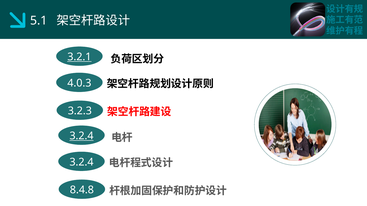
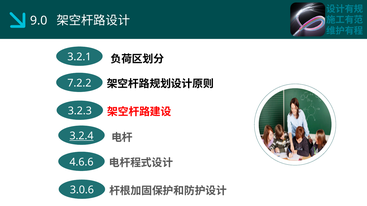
5.1: 5.1 -> 9.0 (39, 21)
3.2.1 underline: present -> none (79, 57)
4.0.3: 4.0.3 -> 7.2.2 (79, 83)
3.2.4: 3.2.4 -> 4.6.6 (81, 162)
8.4.8: 8.4.8 -> 3.0.6 (82, 190)
